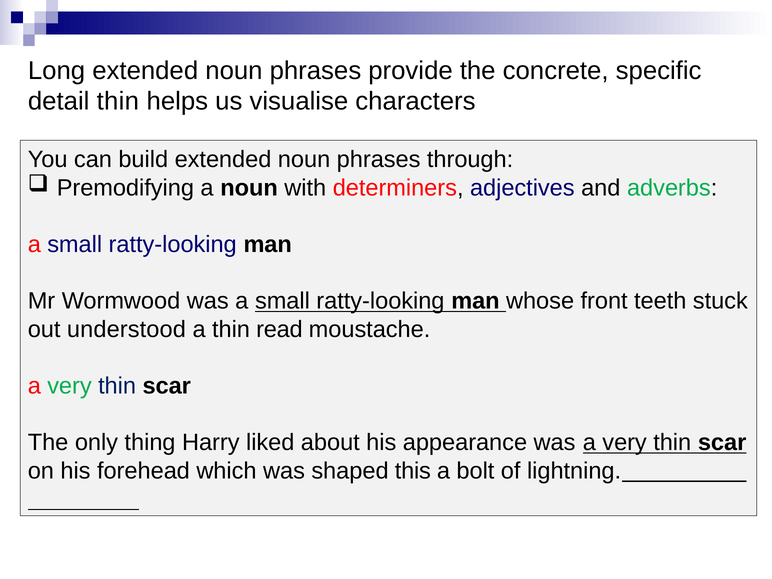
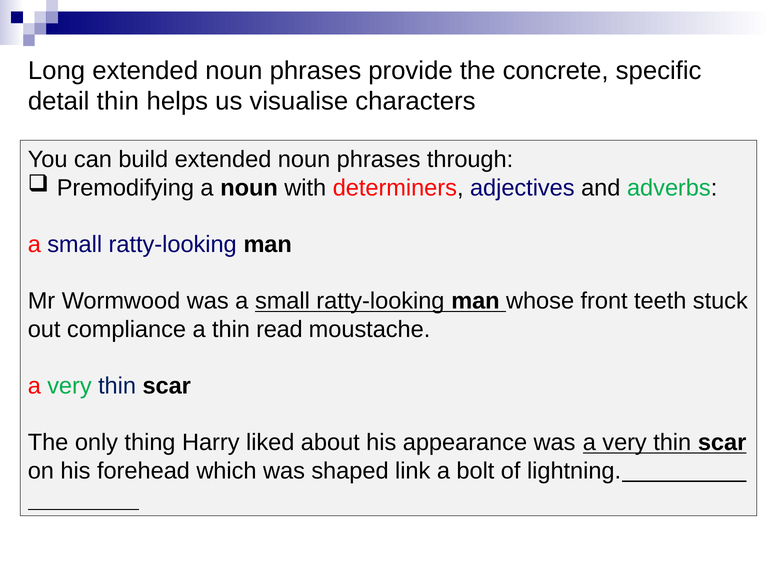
understood: understood -> compliance (127, 329)
this: this -> link (413, 471)
